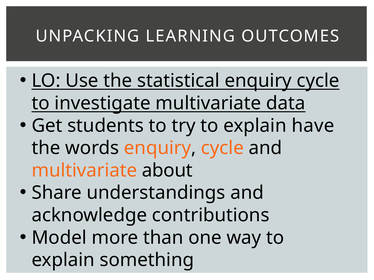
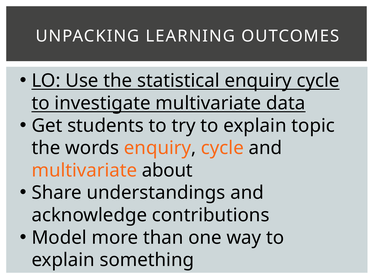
have: have -> topic (313, 126)
